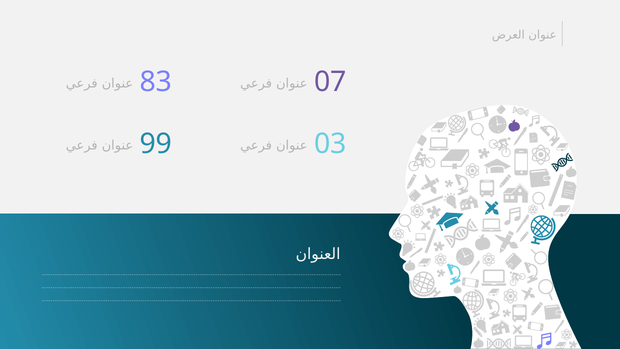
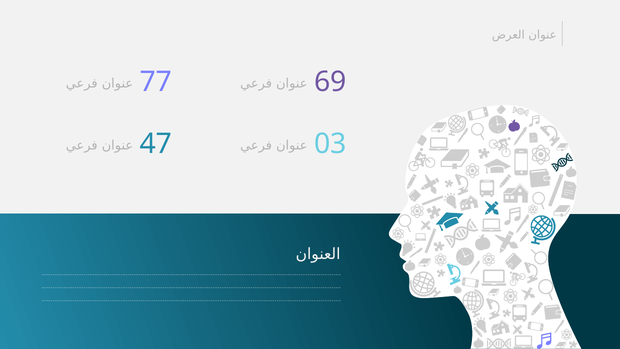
83: 83 -> 77 (156, 82)
07: 07 -> 69 (330, 82)
99: 99 -> 47 (156, 144)
